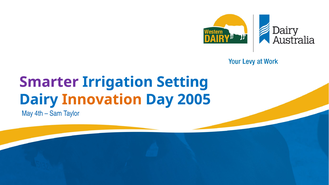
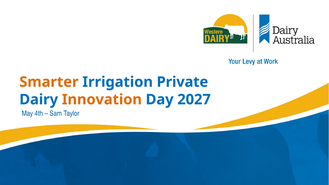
Smarter colour: purple -> orange (49, 82)
Setting: Setting -> Private (182, 82)
2005: 2005 -> 2027 (194, 100)
